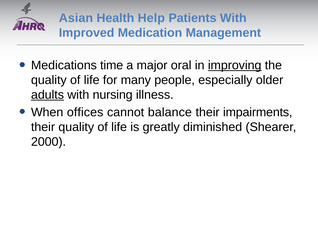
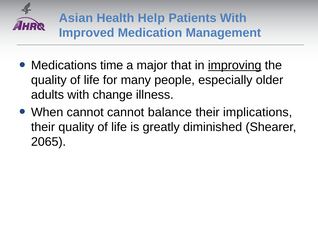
oral: oral -> that (181, 66)
adults underline: present -> none (47, 95)
nursing: nursing -> change (113, 95)
When offices: offices -> cannot (85, 112)
impairments: impairments -> implications (258, 112)
2000: 2000 -> 2065 (48, 142)
